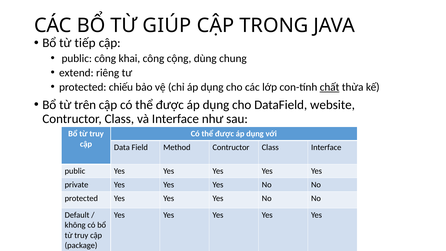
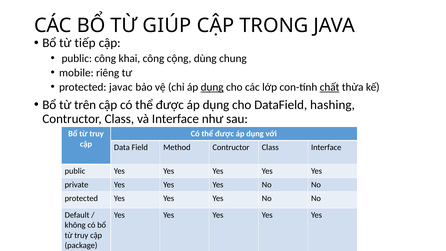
extend: extend -> mobile (76, 73)
chiếu: chiếu -> javac (121, 87)
dụng underline: none -> present (212, 87)
website: website -> hashing (333, 105)
